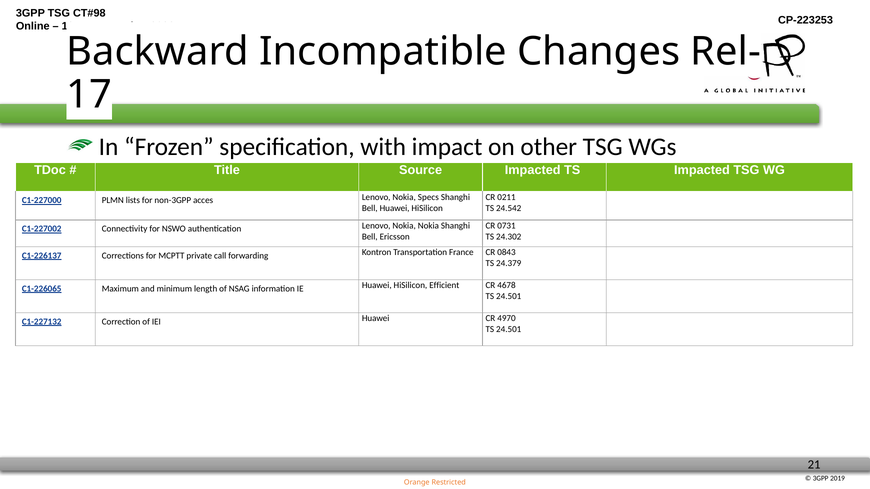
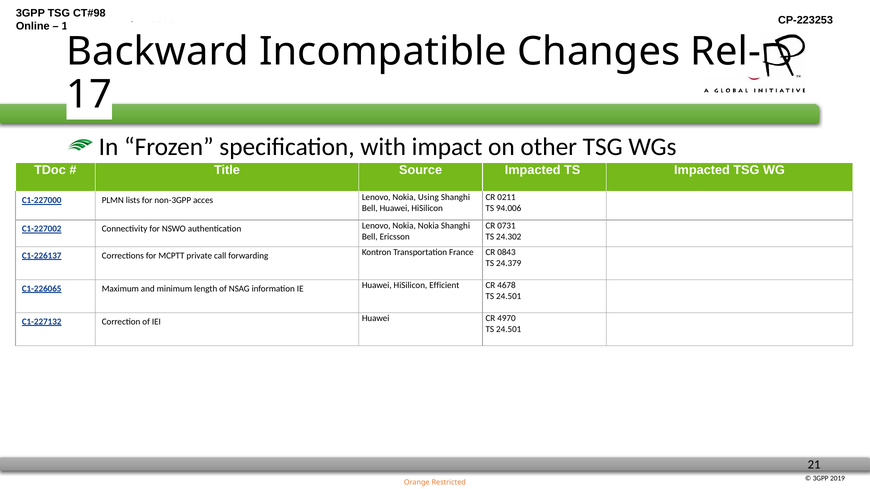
Specs: Specs -> Using (428, 197)
24.542: 24.542 -> 94.006 (509, 208)
